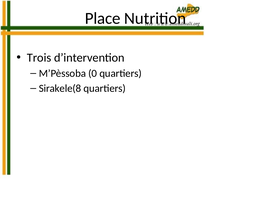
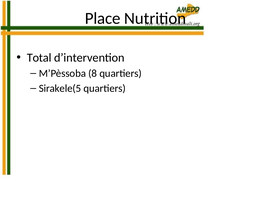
Trois: Trois -> Total (39, 58)
0: 0 -> 8 (93, 73)
Sirakele(8: Sirakele(8 -> Sirakele(5 (60, 88)
